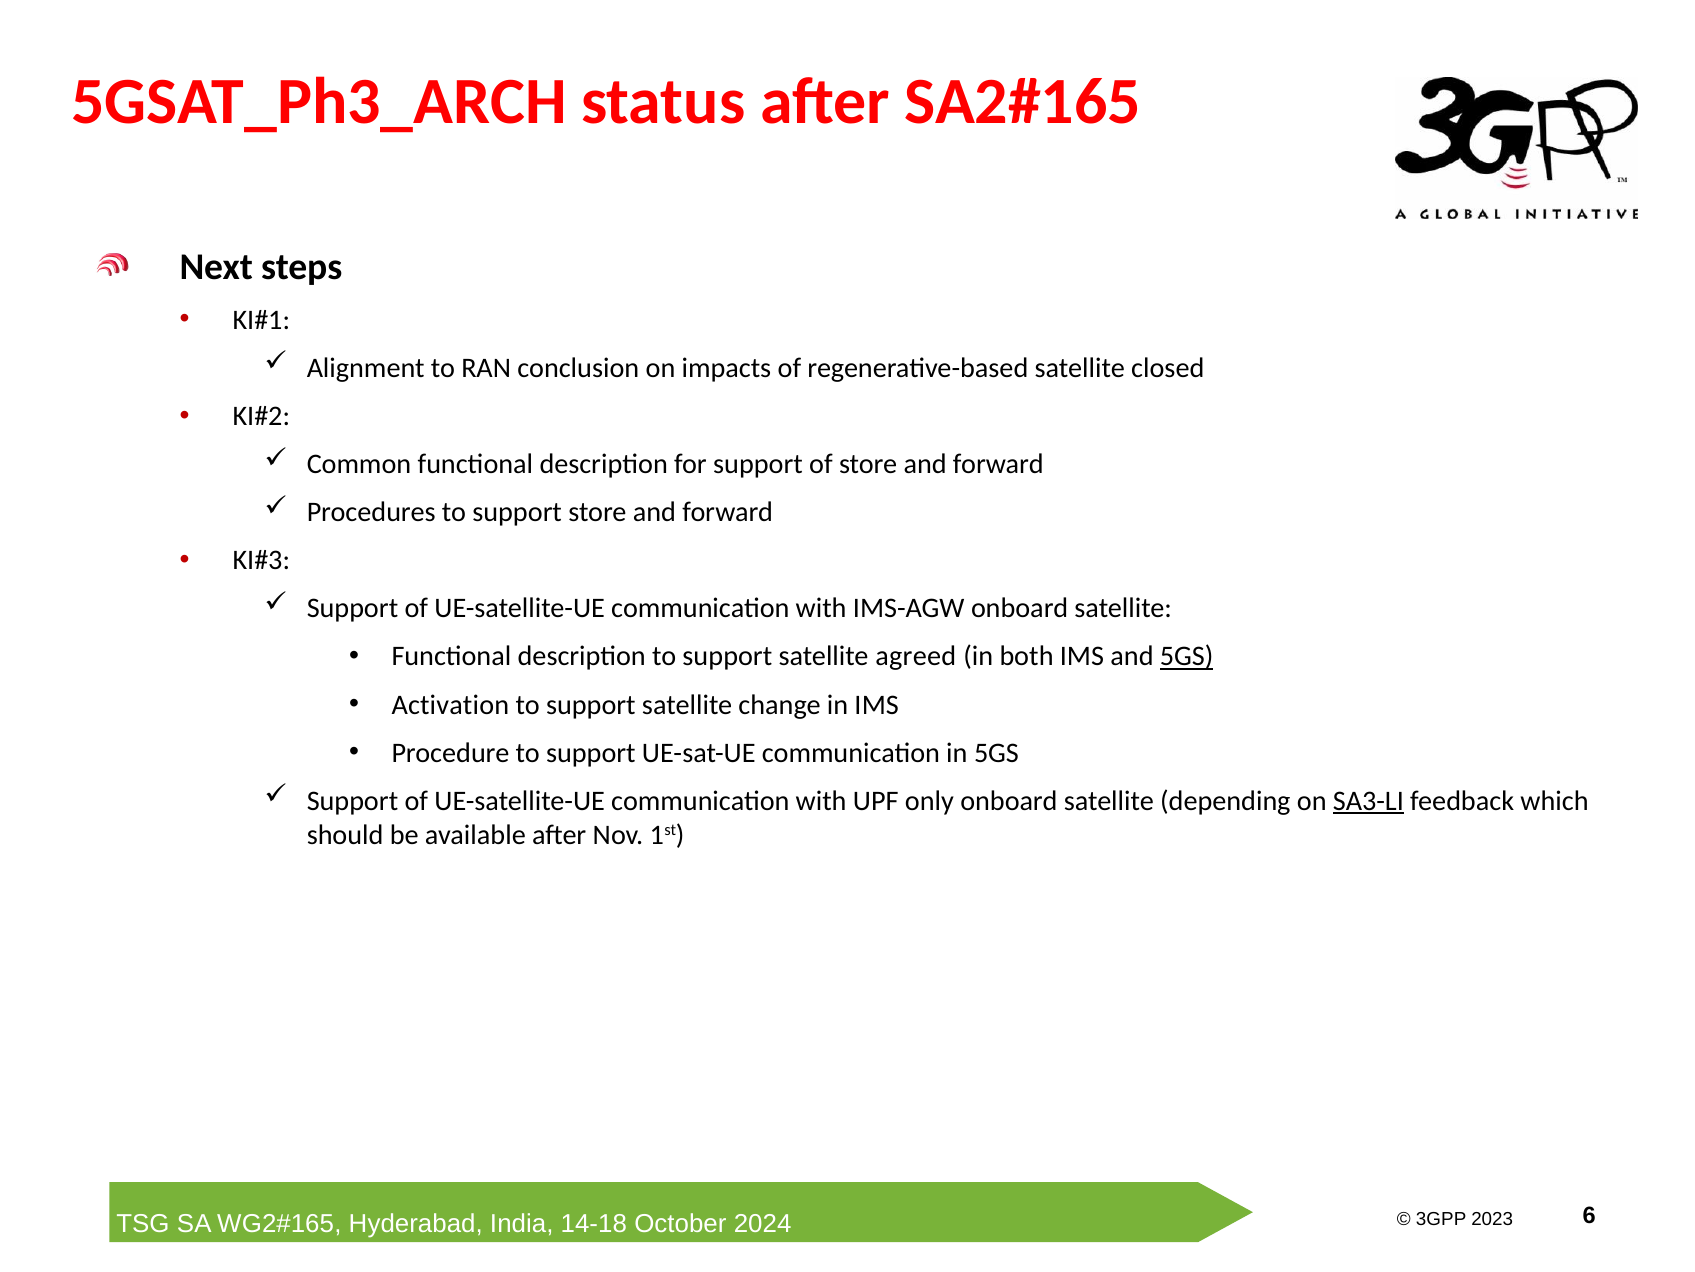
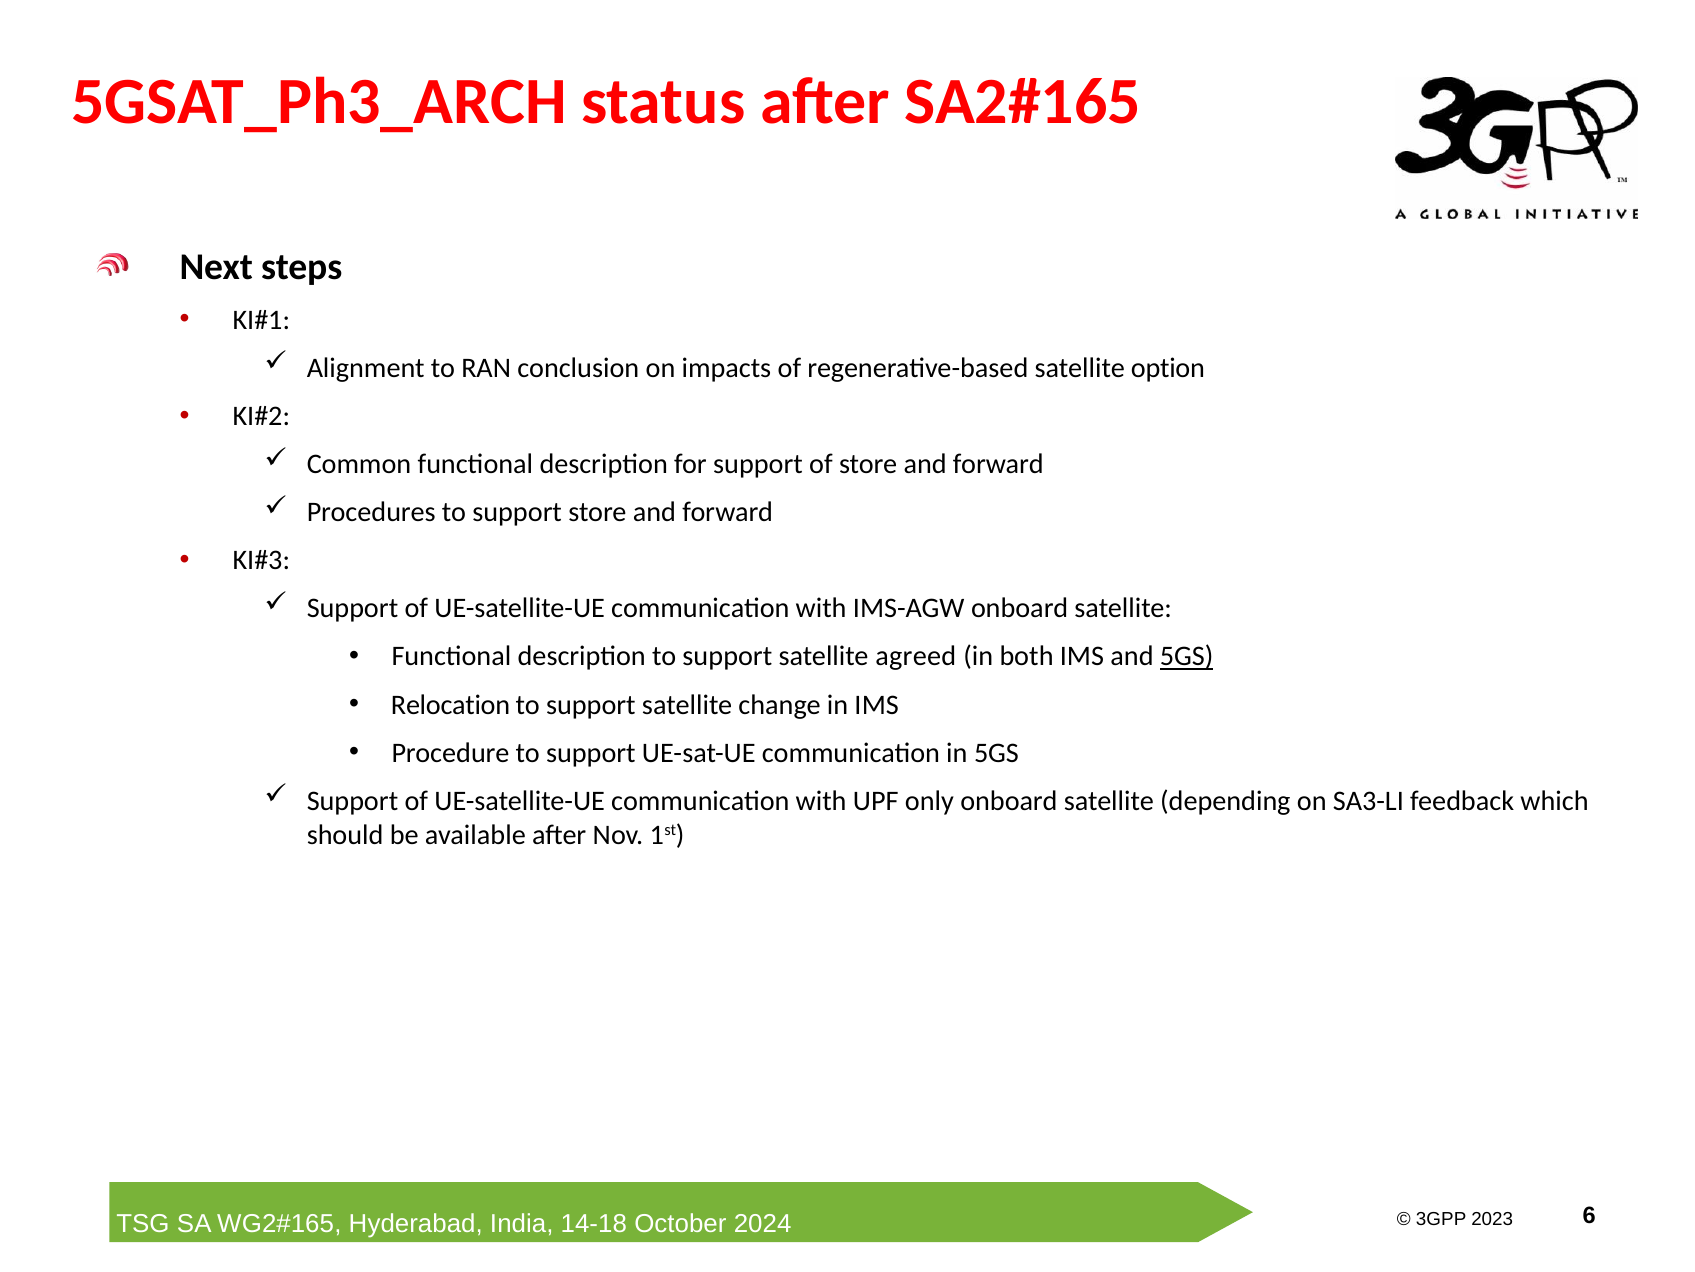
closed: closed -> option (1168, 368)
Activation: Activation -> Relocation (451, 704)
SA3-LI underline: present -> none (1368, 800)
